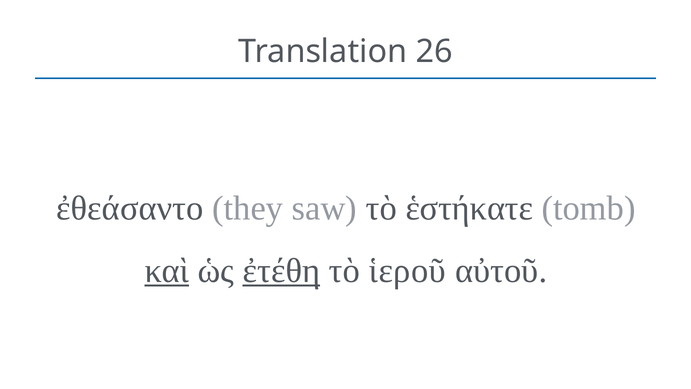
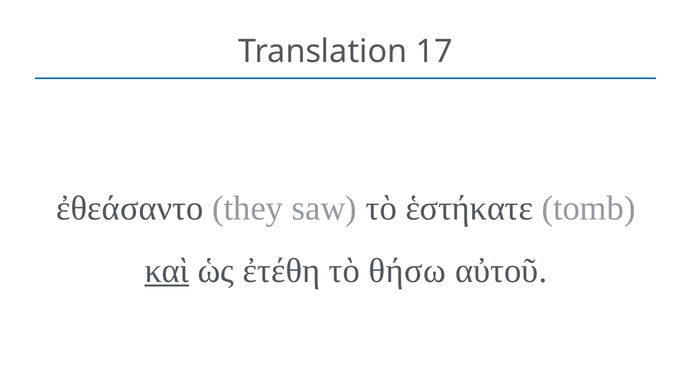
26: 26 -> 17 (434, 51)
ἐτέθη underline: present -> none (281, 270)
ἱεροῦ: ἱεροῦ -> θήσω (407, 270)
